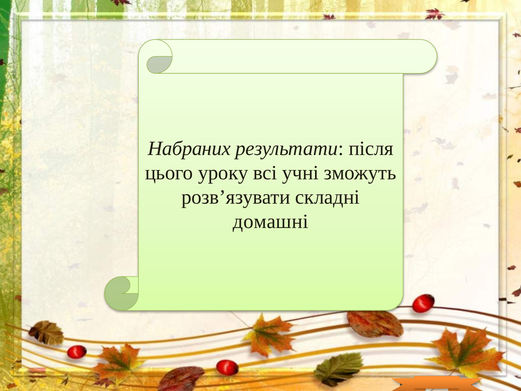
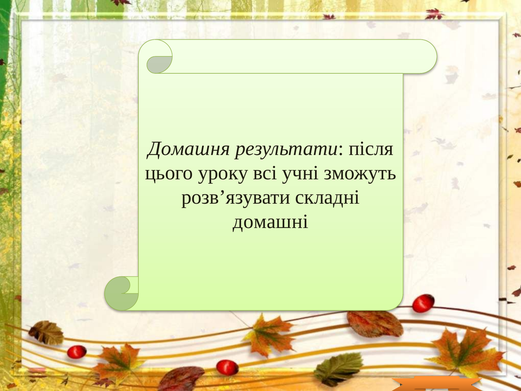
Набраних: Набраних -> Домашня (189, 148)
